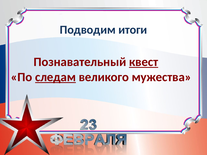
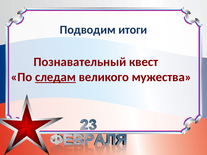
квест underline: present -> none (144, 62)
